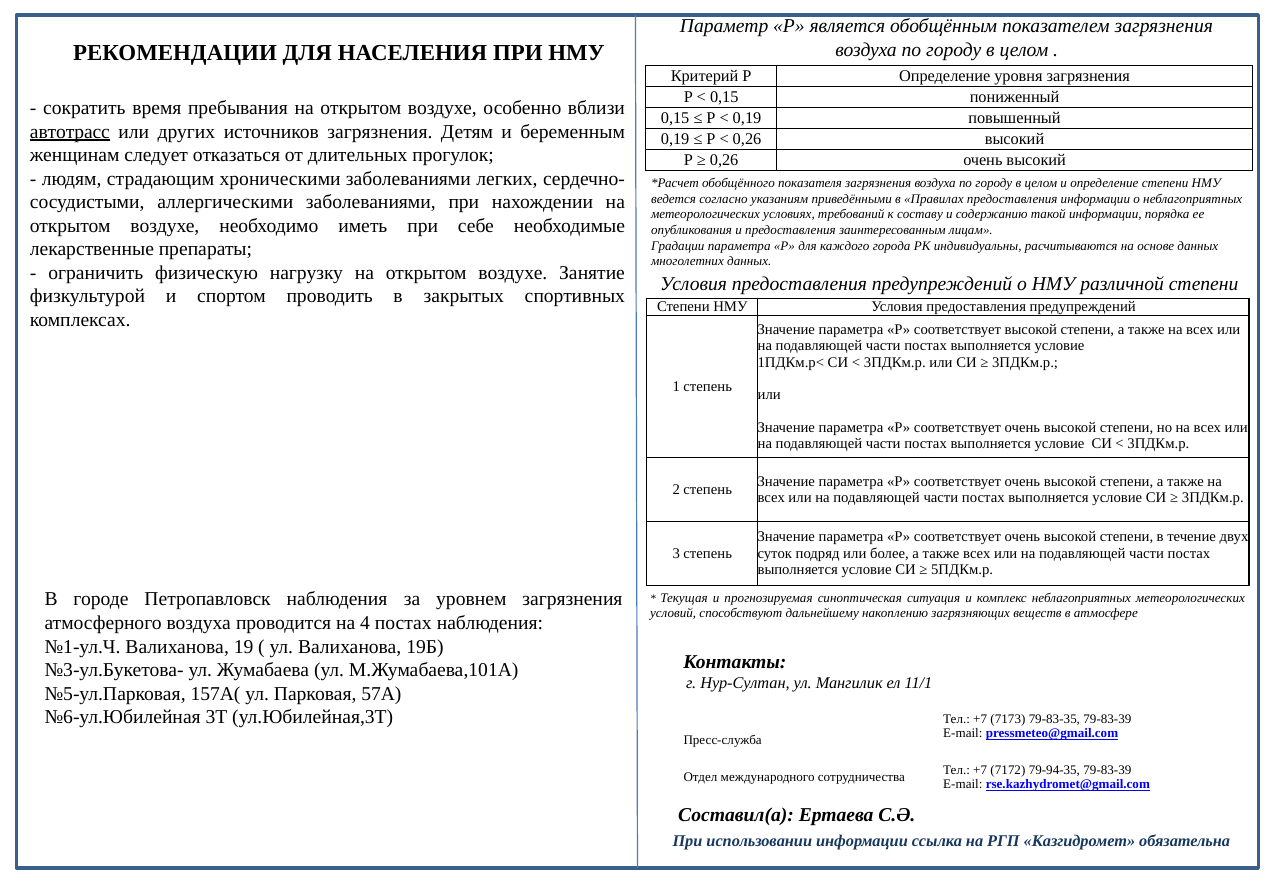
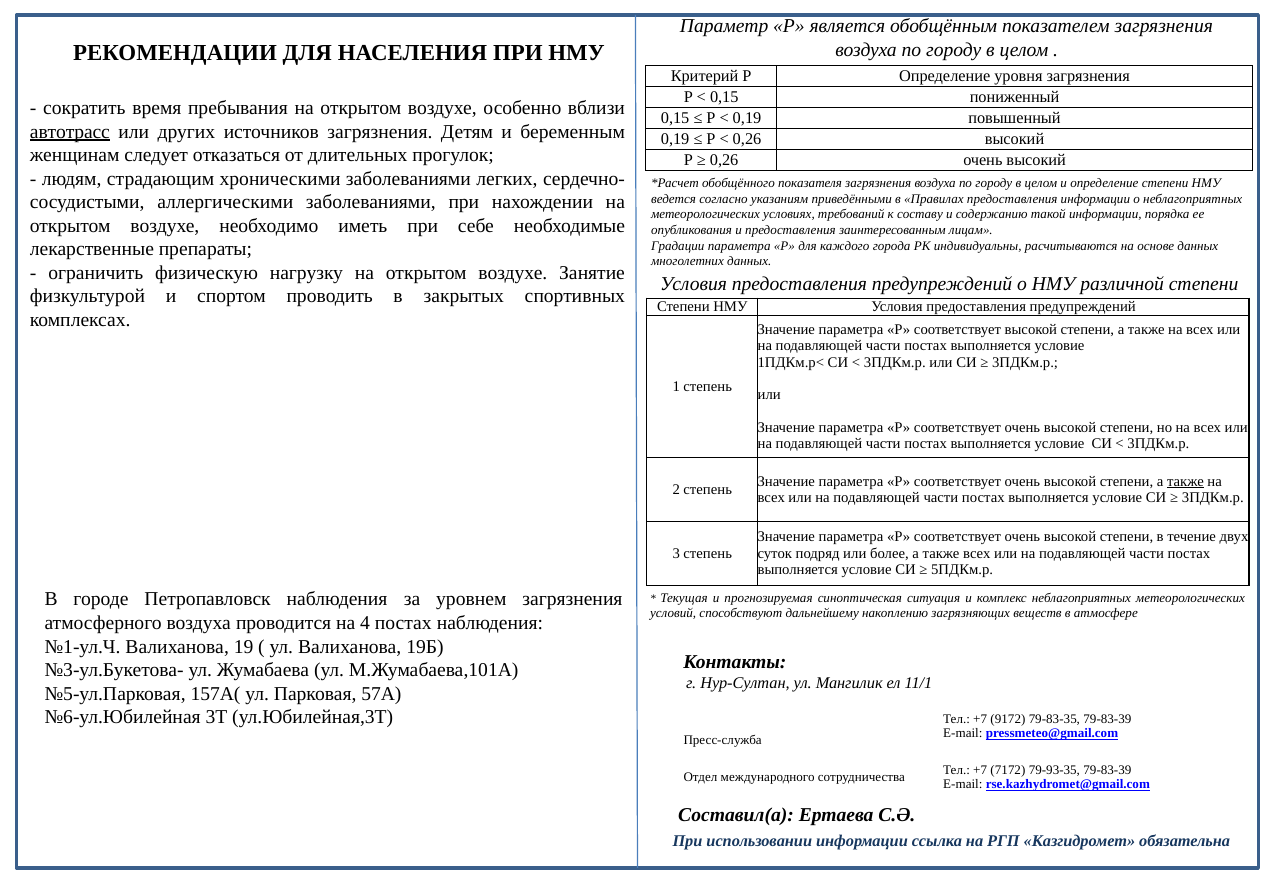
также underline: none -> present (1186, 481)
7173: 7173 -> 9172 (1008, 719)
79-94-35: 79-94-35 -> 79-93-35 (1054, 770)
